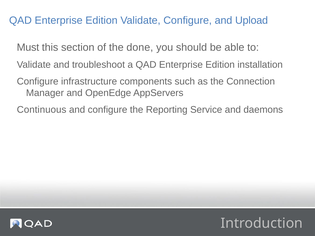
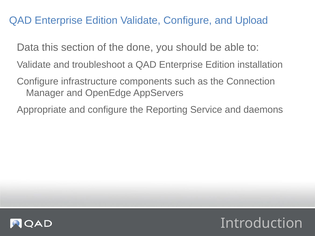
Must: Must -> Data (28, 48)
Continuous: Continuous -> Appropriate (42, 110)
